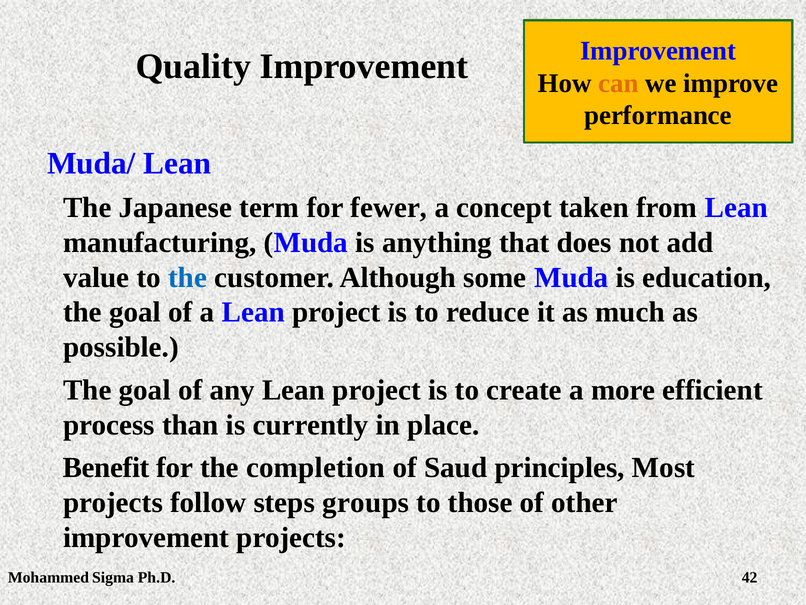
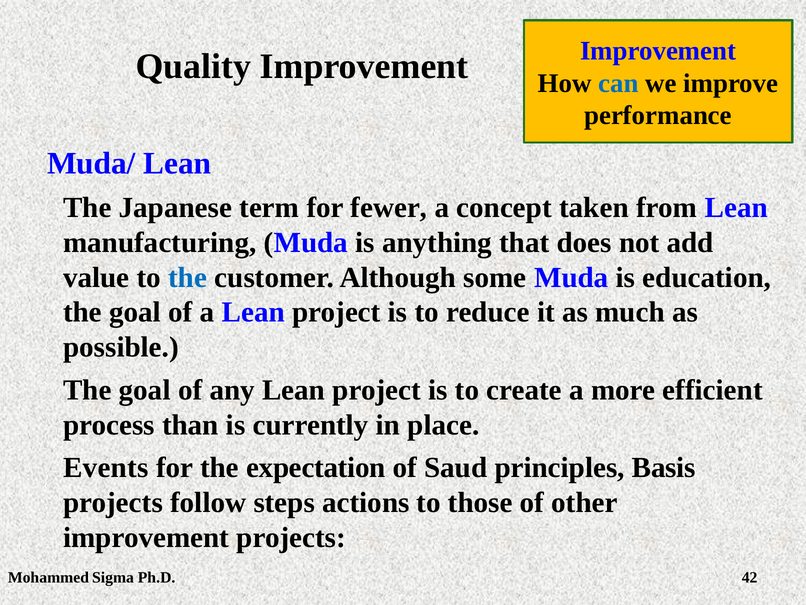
can colour: orange -> blue (618, 83)
Benefit: Benefit -> Events (106, 467)
completion: completion -> expectation (316, 467)
Most: Most -> Basis (664, 467)
groups: groups -> actions (366, 502)
